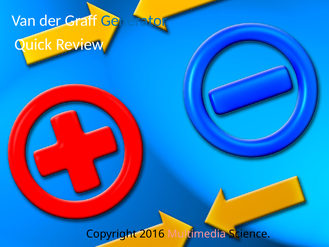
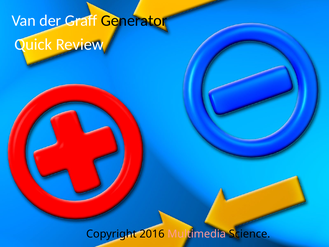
Generator colour: blue -> black (134, 21)
